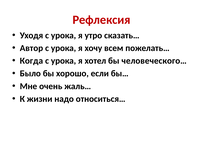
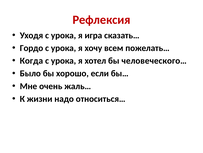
утро: утро -> игра (93, 35)
Автор: Автор -> Гордо (31, 48)
